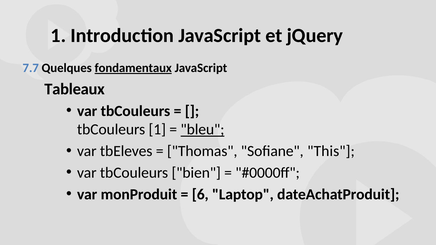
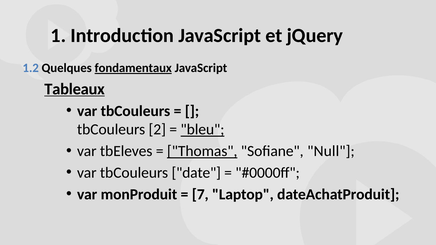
7.7: 7.7 -> 1.2 (31, 68)
Tableaux underline: none -> present (75, 89)
tbCouleurs 1: 1 -> 2 (157, 130)
Thomas underline: none -> present (202, 151)
This: This -> Null (331, 151)
bien: bien -> date (196, 173)
6: 6 -> 7 (200, 195)
